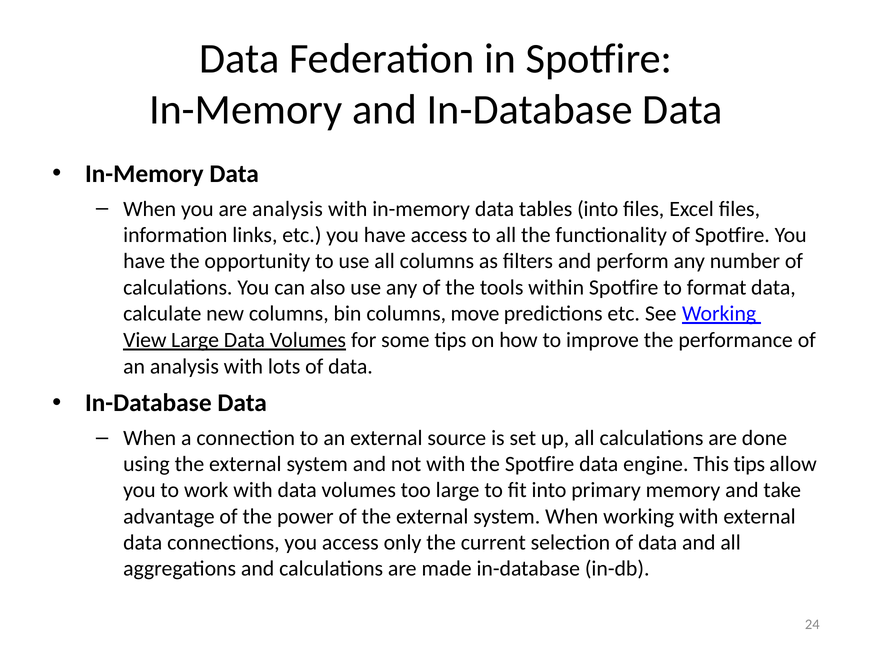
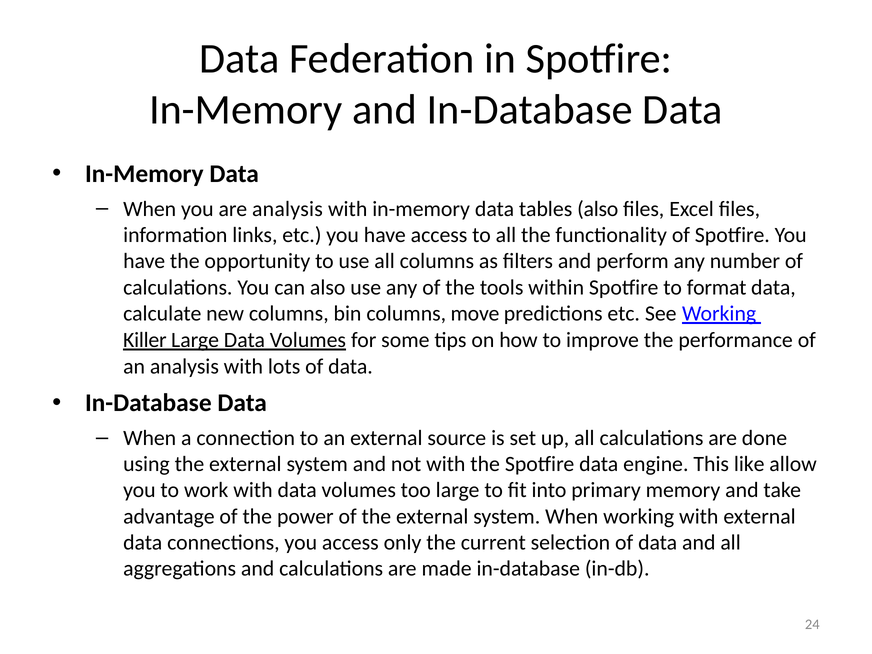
tables into: into -> also (598, 209)
View: View -> Killer (145, 340)
This tips: tips -> like (749, 464)
